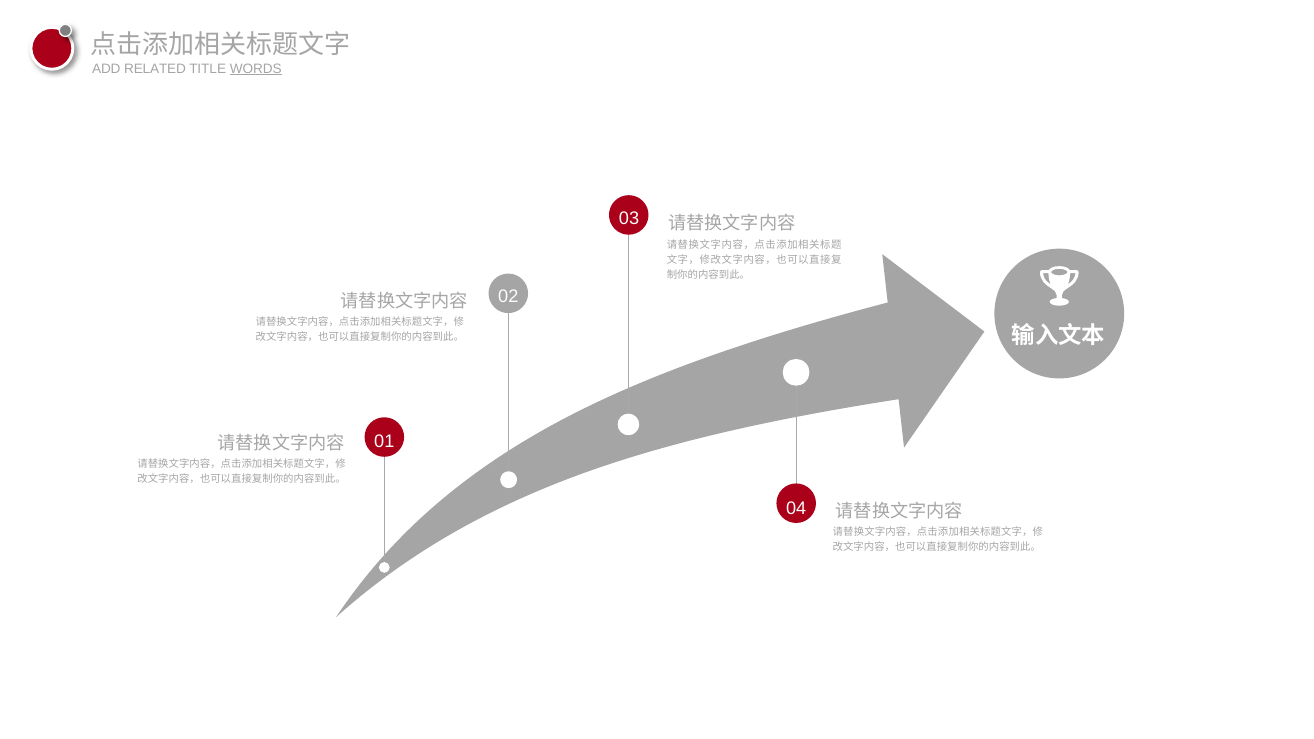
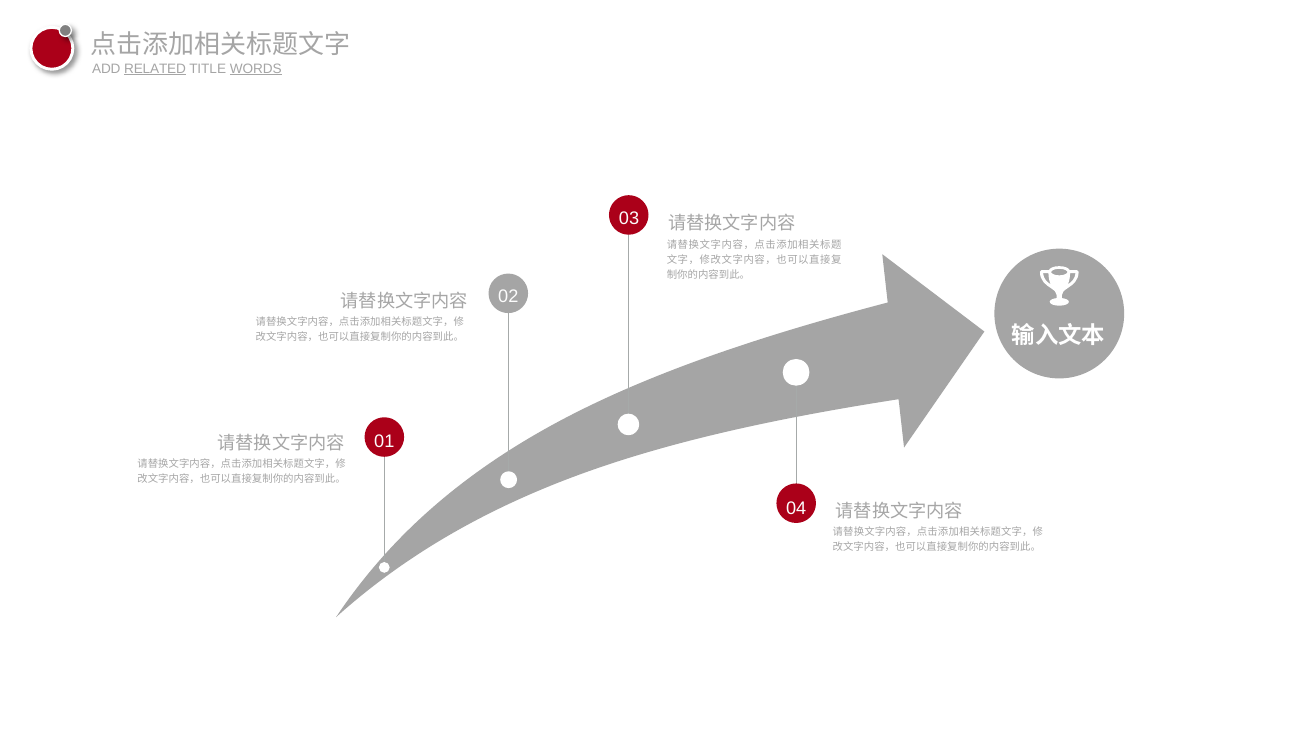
RELATED underline: none -> present (155, 69)
